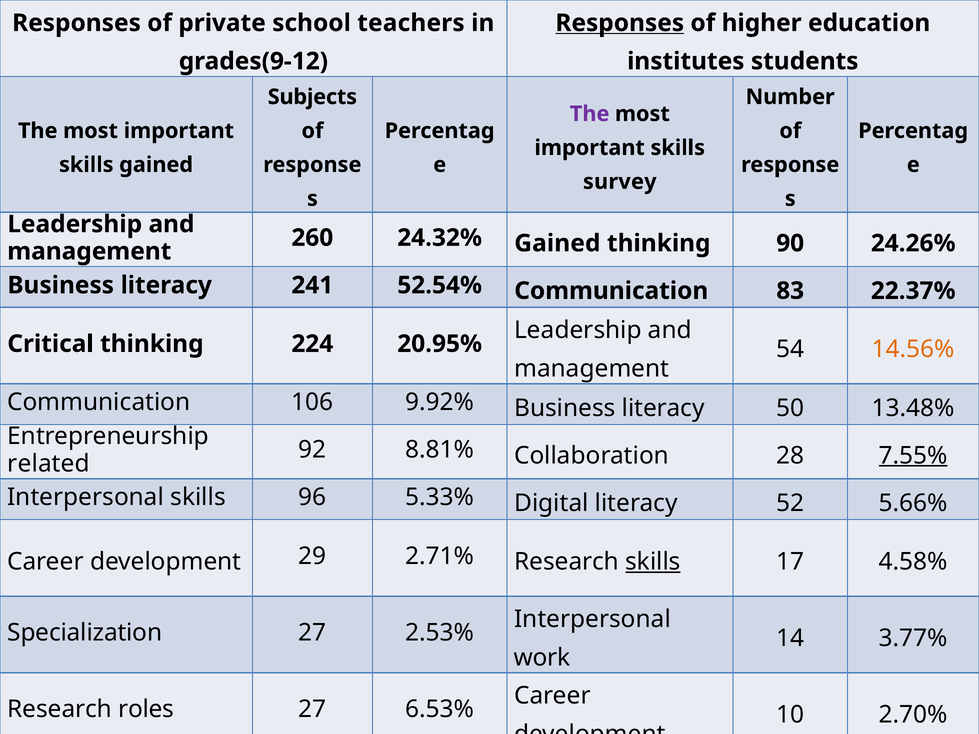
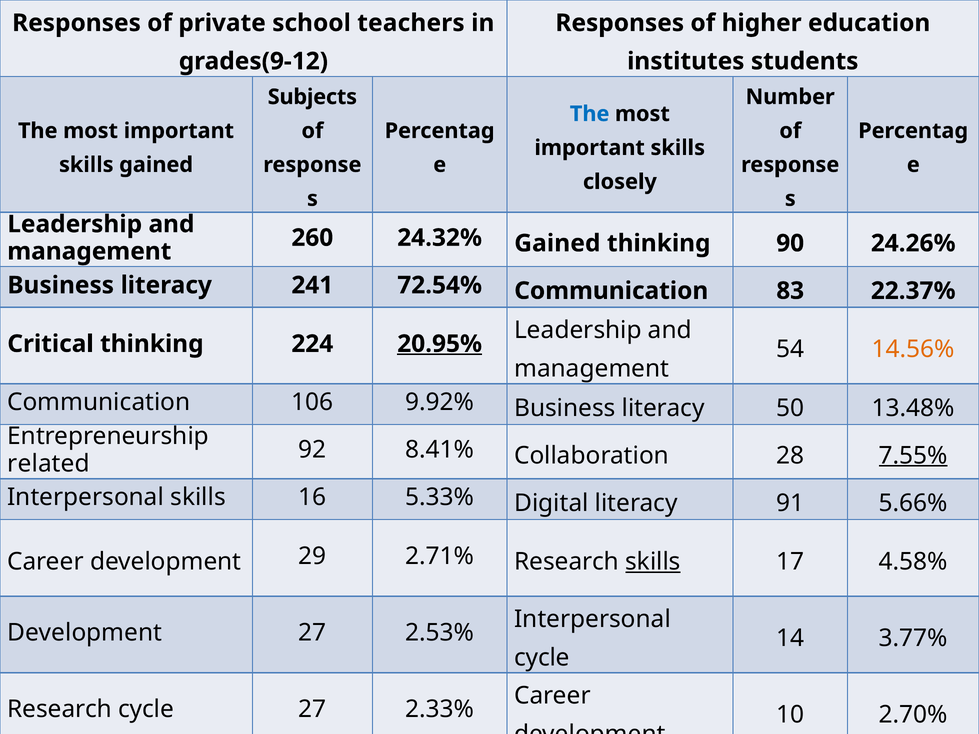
Responses underline: present -> none (620, 23)
The colour: purple -> blue (590, 114)
survey: survey -> closely (620, 182)
52.54%: 52.54% -> 72.54% (440, 285)
20.95% underline: none -> present (440, 344)
8.81%: 8.81% -> 8.41% (440, 450)
96: 96 -> 16 (312, 498)
52: 52 -> 91 (790, 503)
Specialization: Specialization -> Development (85, 633)
work: work -> cycle (542, 658)
Research roles: roles -> cycle (146, 710)
6.53%: 6.53% -> 2.33% (440, 710)
